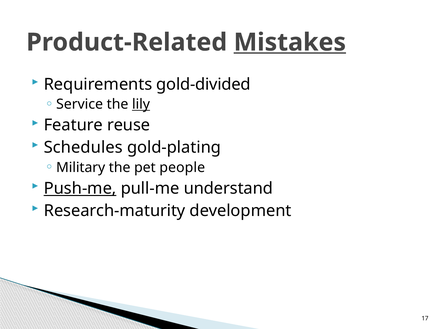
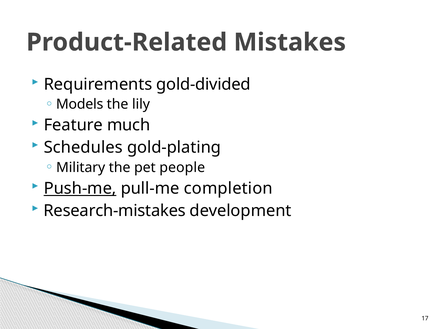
Mistakes underline: present -> none (290, 42)
Service: Service -> Models (80, 104)
lily underline: present -> none (141, 104)
reuse: reuse -> much (129, 125)
understand: understand -> completion (228, 189)
Research-maturity: Research-maturity -> Research-mistakes (115, 211)
